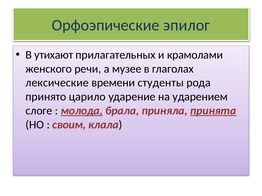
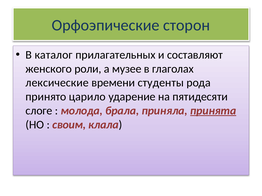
эпилог: эпилог -> сторон (187, 25)
утихают: утихают -> каталог (54, 55)
крамолами: крамолами -> составляют (195, 55)
речи: речи -> роли (88, 69)
ударением: ударением -> пятидесяти (200, 97)
молода underline: present -> none (82, 111)
